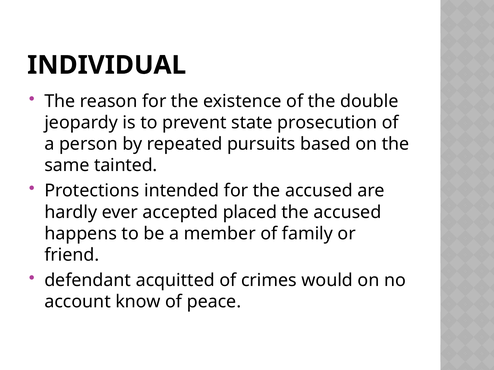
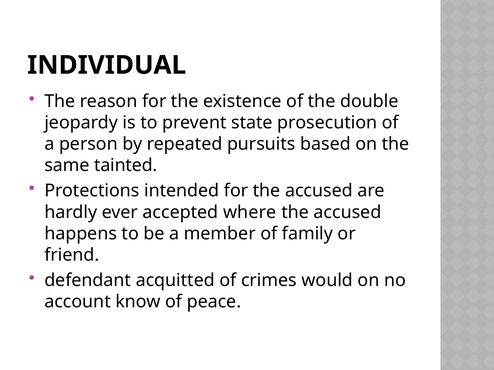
placed: placed -> where (250, 212)
